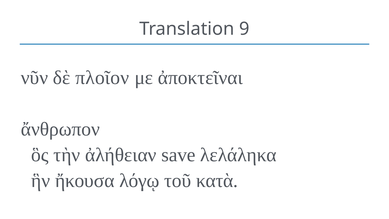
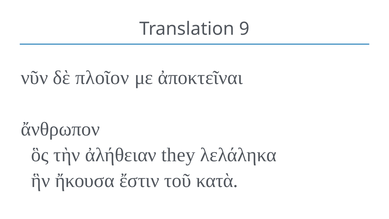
save: save -> they (178, 155)
λόγῳ: λόγῳ -> ἔστιν (139, 180)
